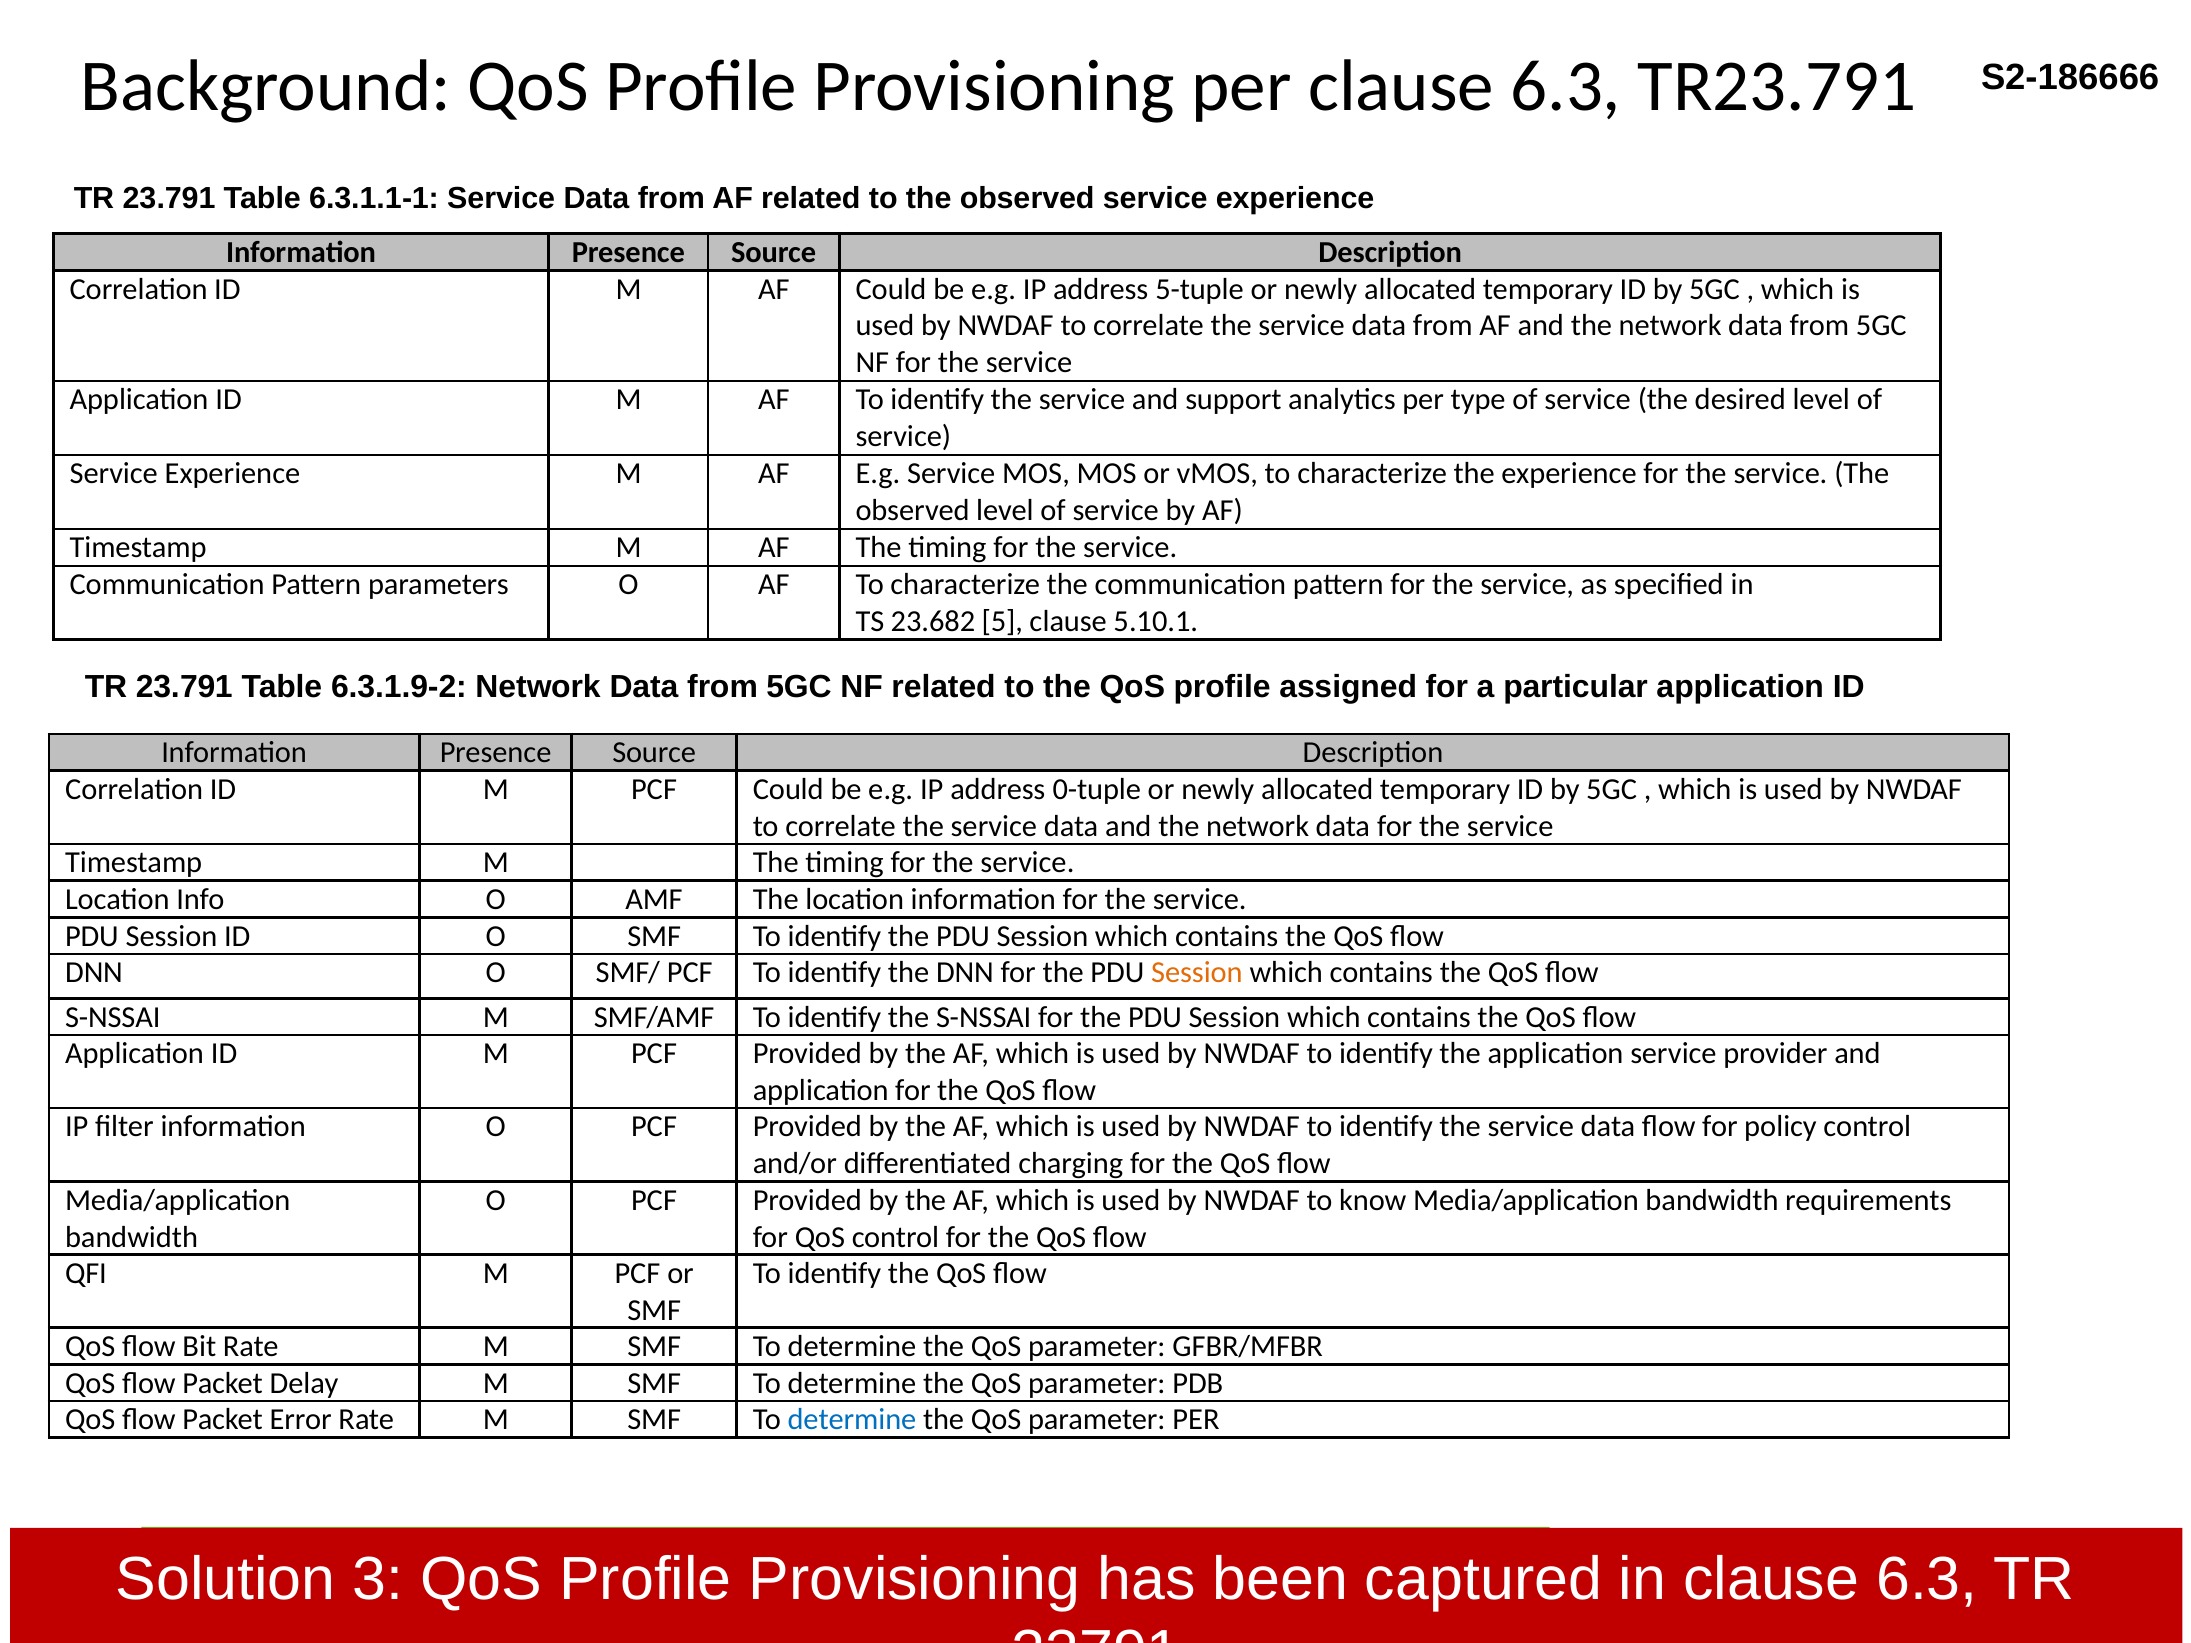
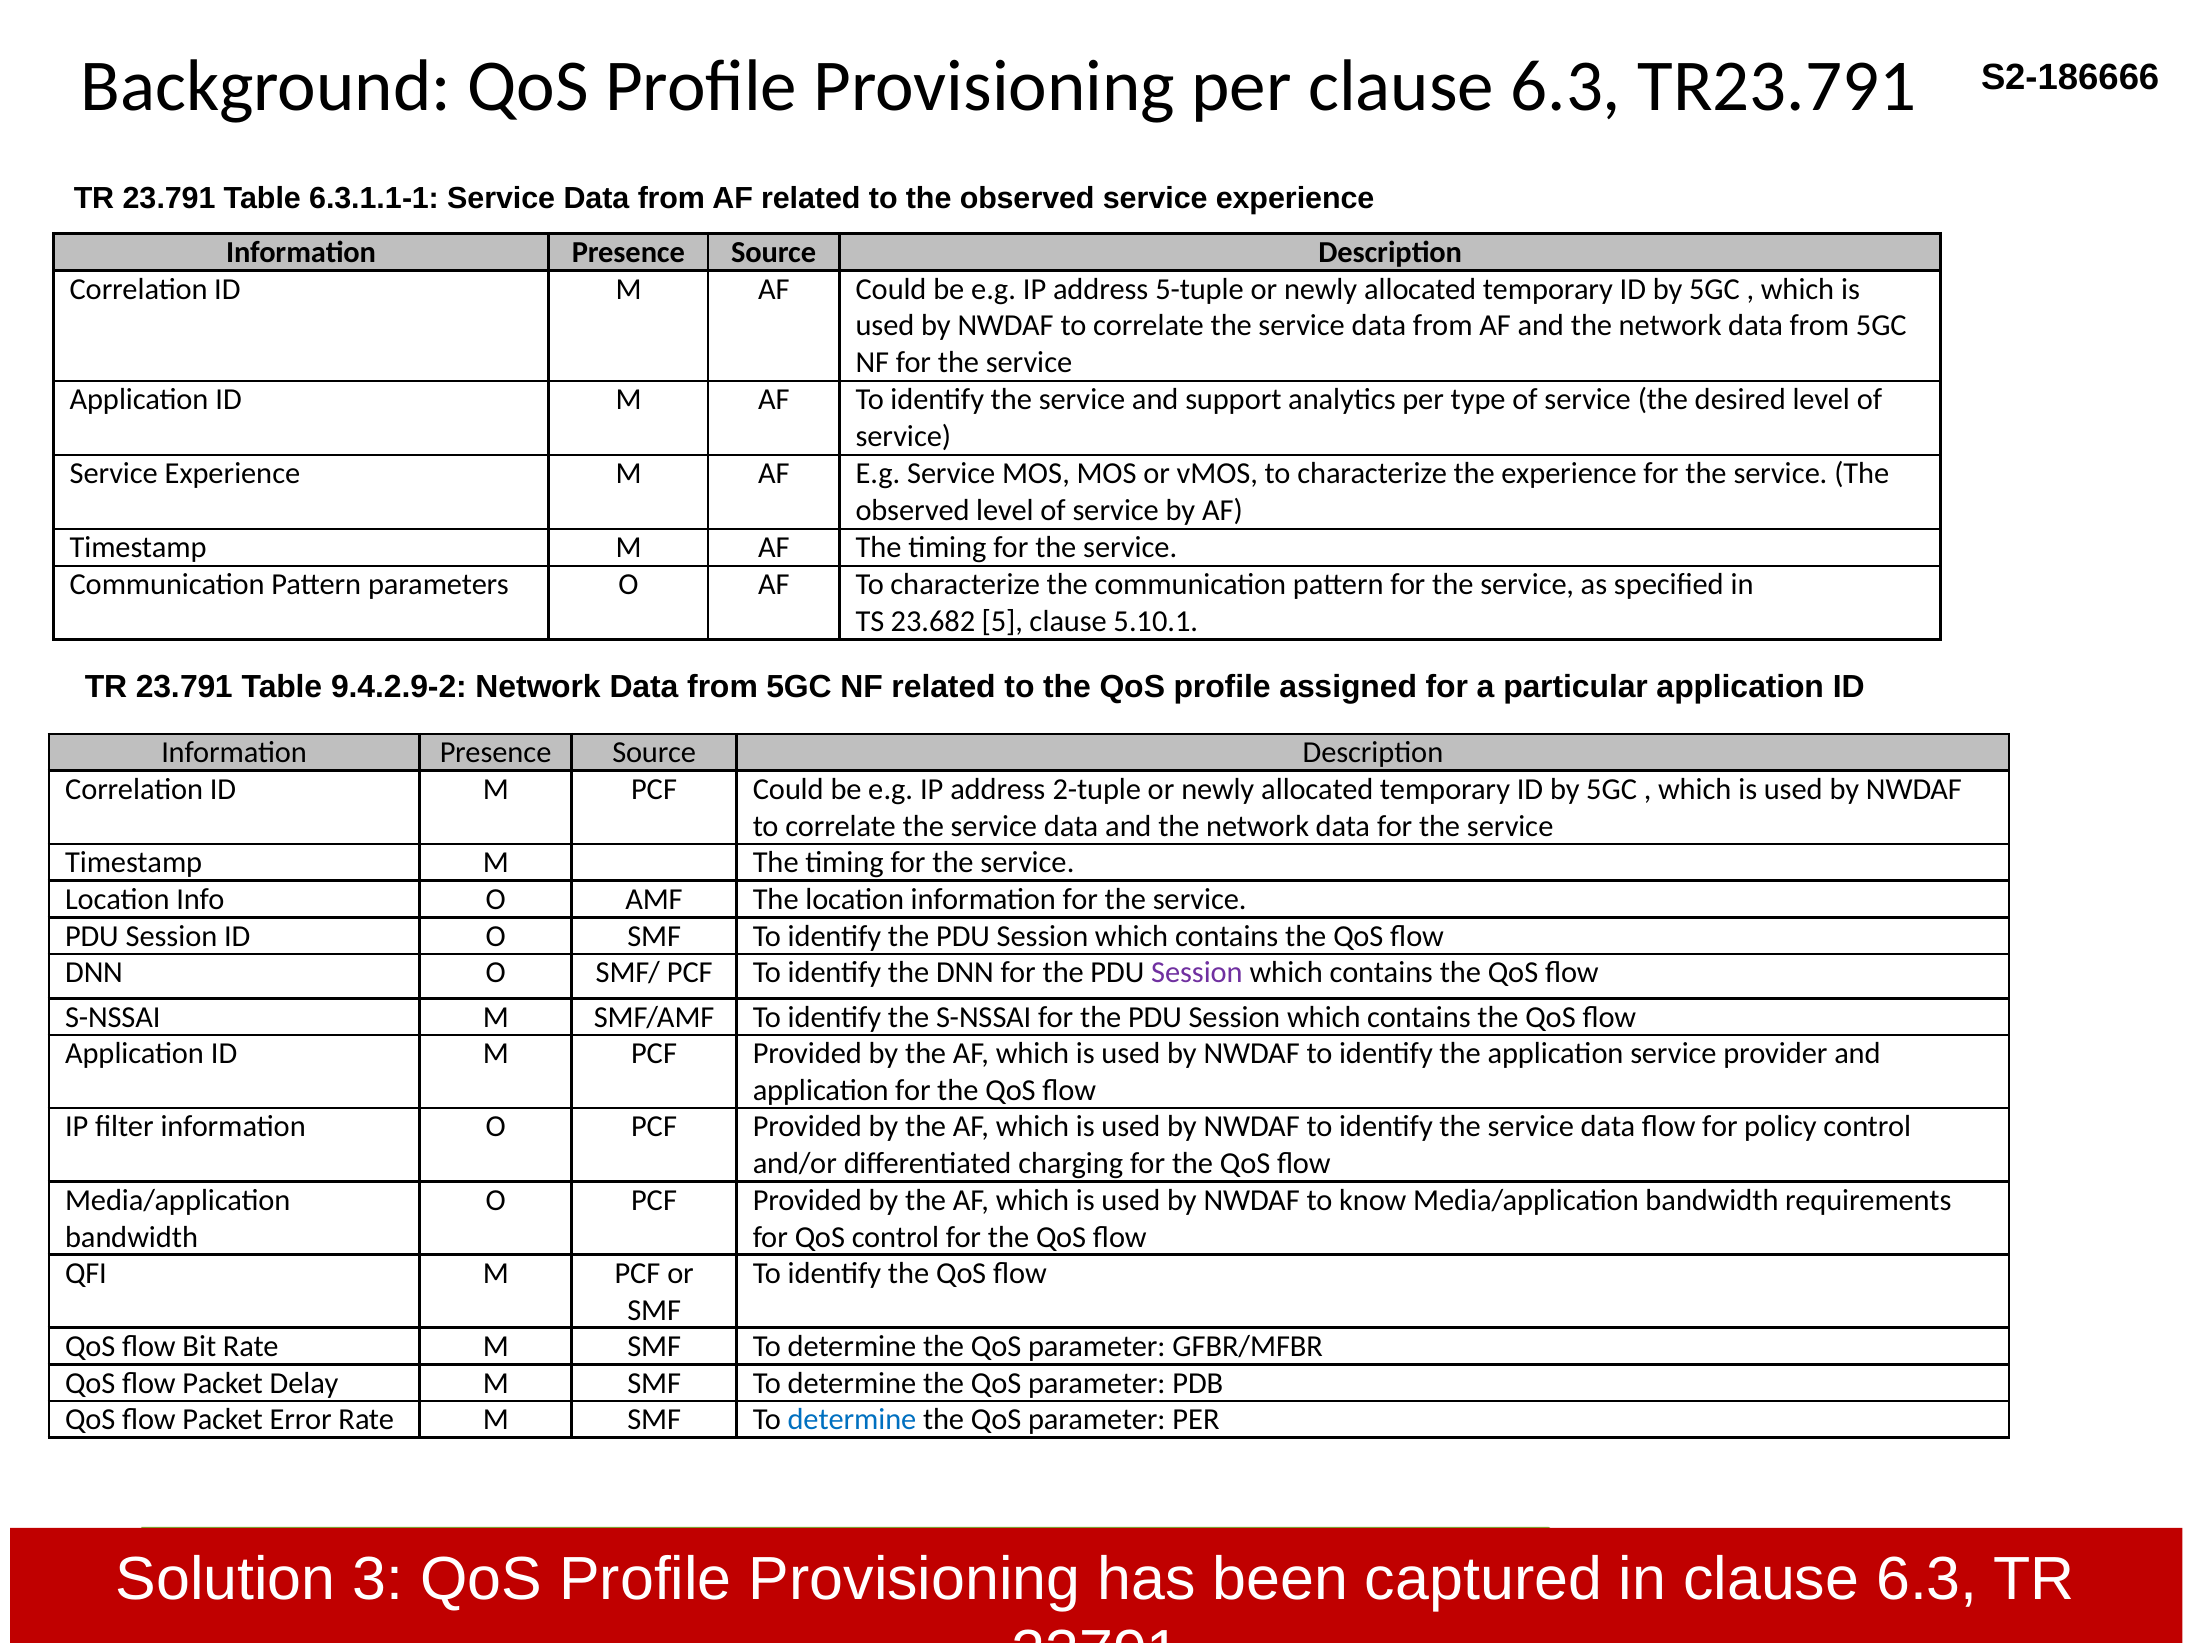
6.3.1.9-2: 6.3.1.9-2 -> 9.4.2.9-2 (399, 687)
0-tuple: 0-tuple -> 2-tuple (1097, 790)
Session colour: orange -> purple (1197, 973)
